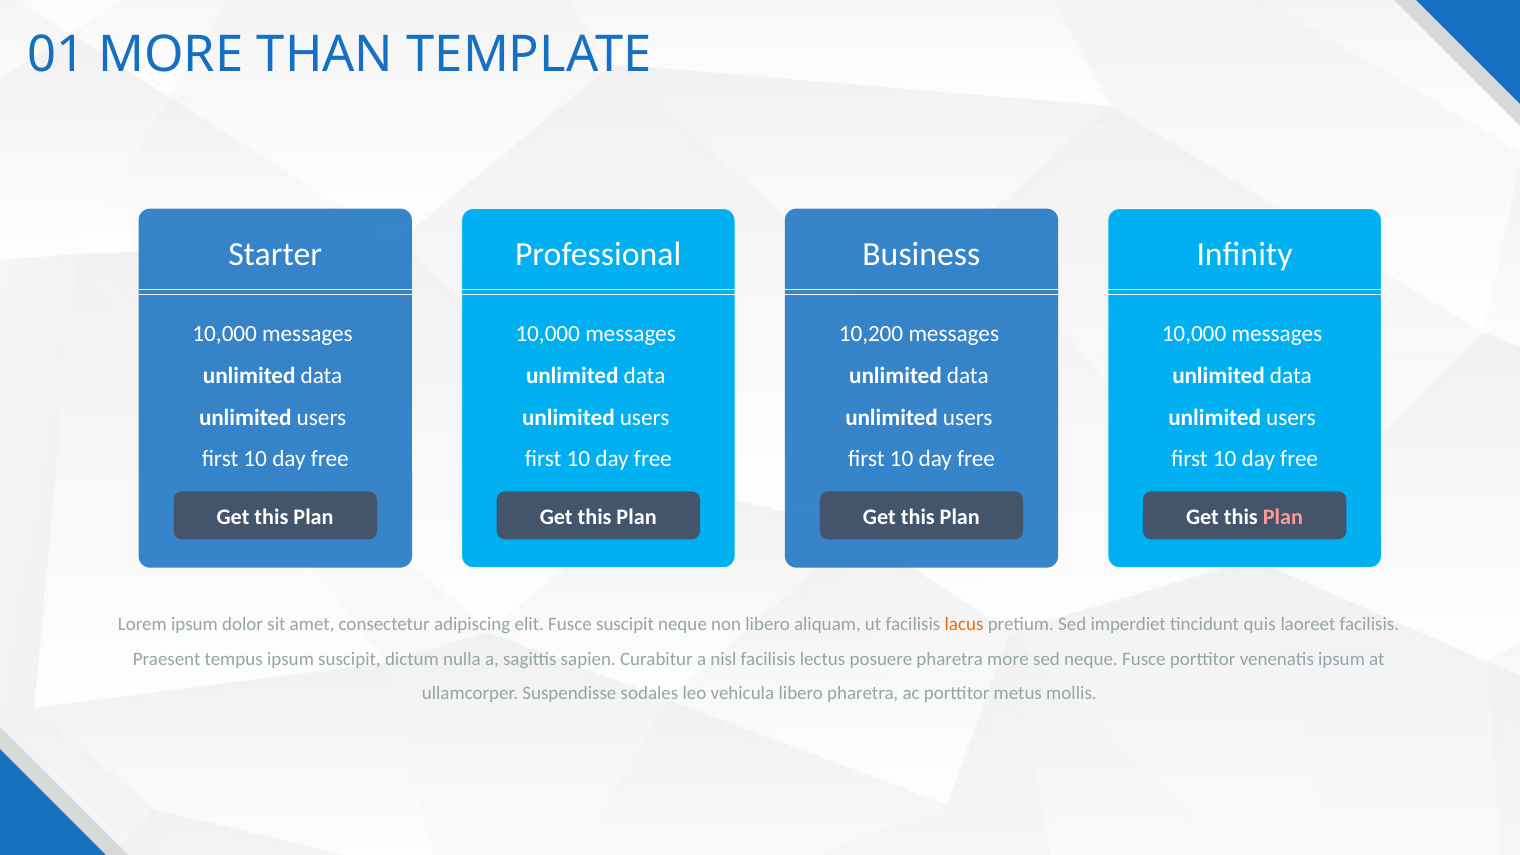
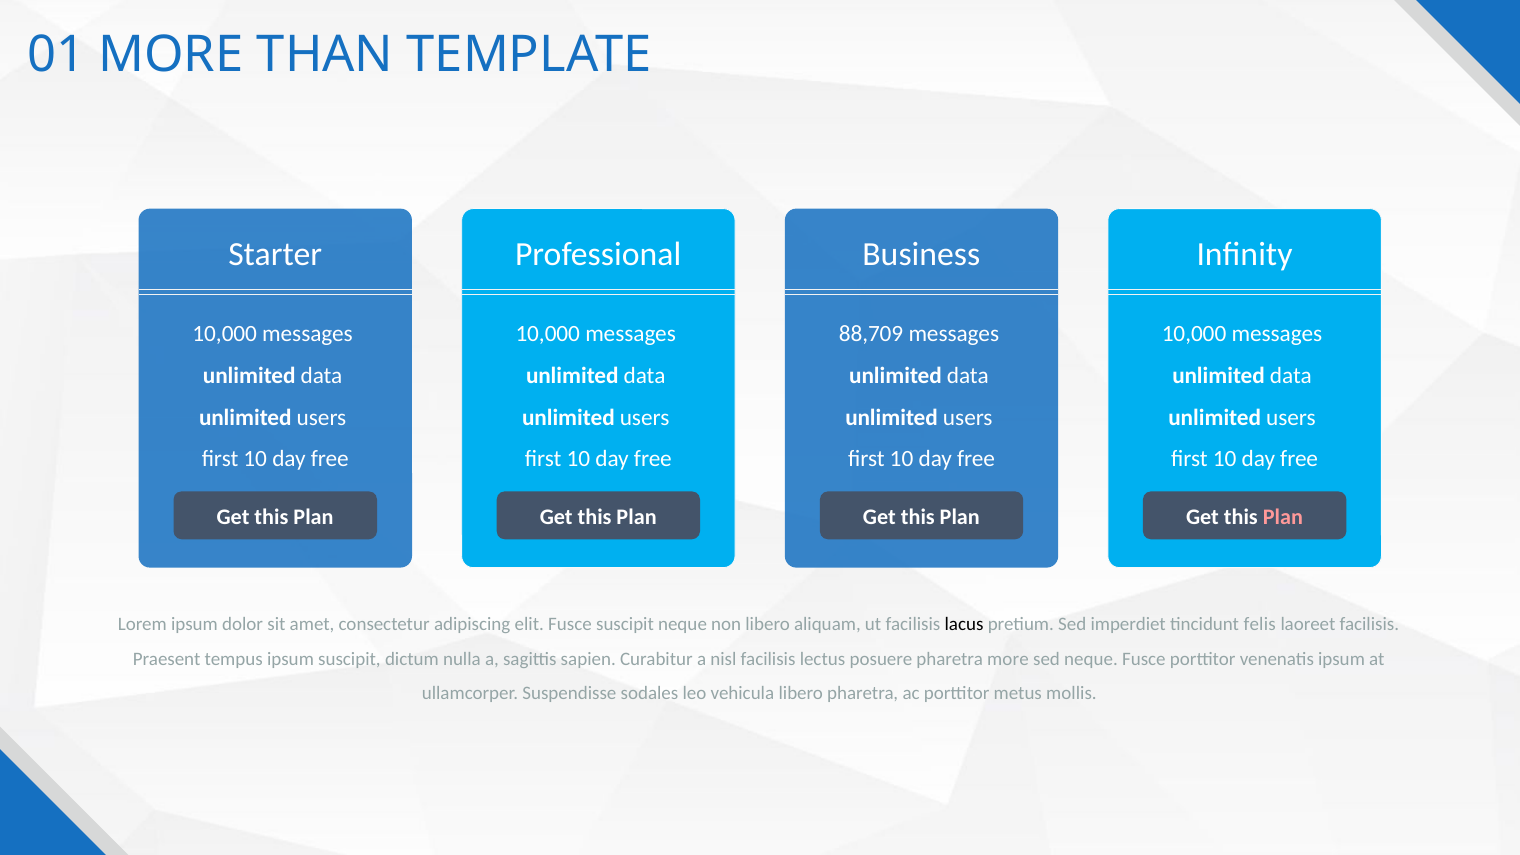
10,200: 10,200 -> 88,709 (871, 334)
lacus colour: orange -> black (964, 625)
quis: quis -> felis (1260, 625)
